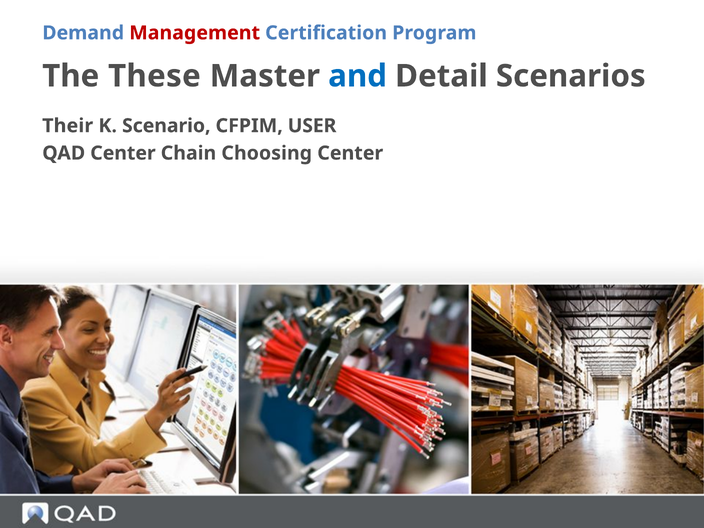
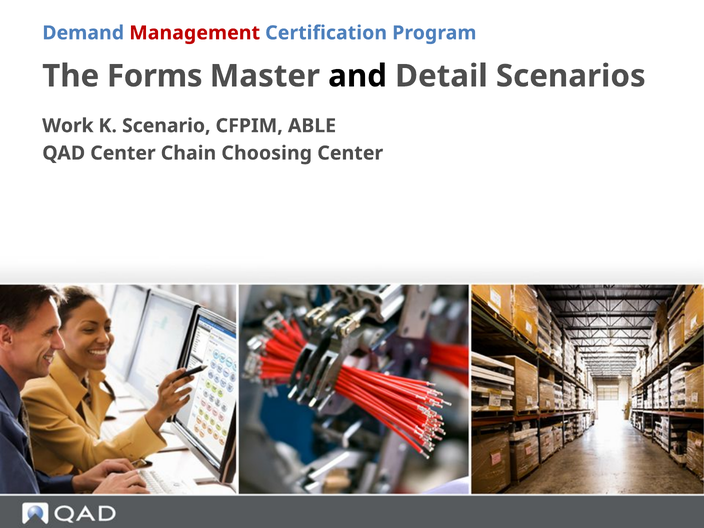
These: These -> Forms (155, 76)
and colour: blue -> black (358, 76)
Their: Their -> Work (68, 126)
USER: USER -> ABLE (312, 126)
